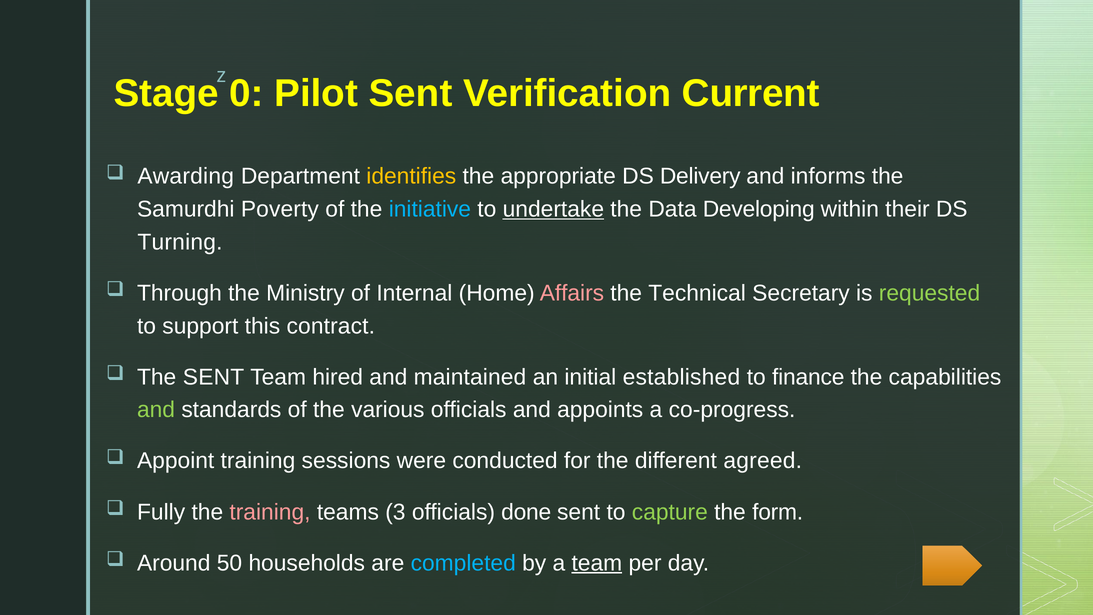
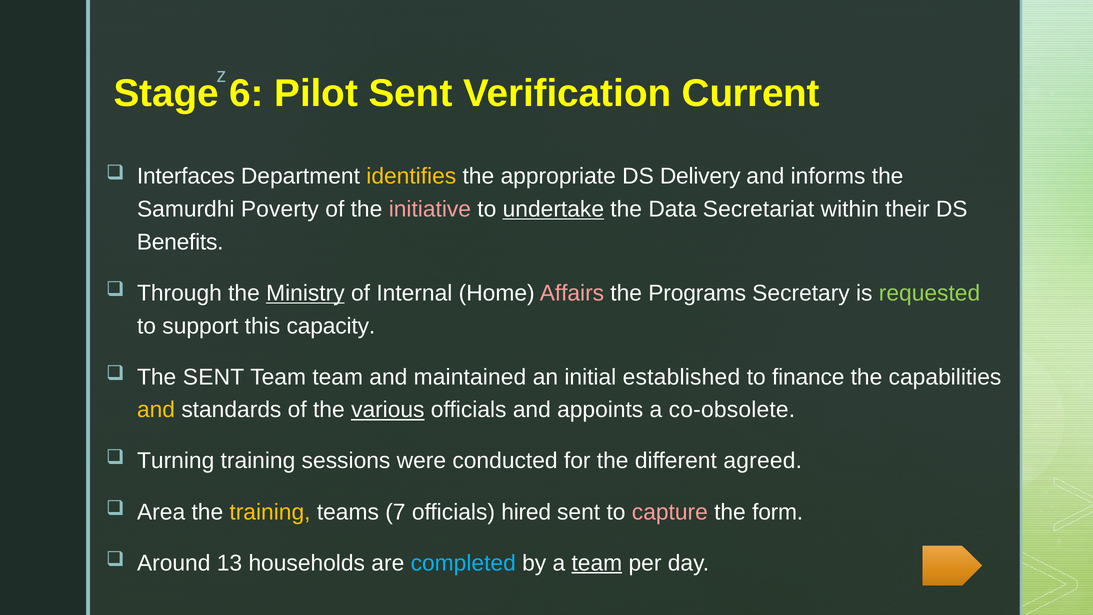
0: 0 -> 6 (247, 94)
Awarding: Awarding -> Interfaces (186, 176)
initiative colour: light blue -> pink (430, 209)
Developing: Developing -> Secretariat (759, 209)
Turning: Turning -> Benefits (180, 242)
Ministry underline: none -> present (305, 293)
Technical: Technical -> Programs (697, 293)
contract: contract -> capacity (331, 326)
Team hired: hired -> team (338, 377)
and colour: light green -> yellow (156, 410)
various underline: none -> present (388, 410)
co-progress: co-progress -> co-obsolete (732, 410)
Appoint: Appoint -> Turning (176, 461)
Fully: Fully -> Area (161, 512)
training colour: pink -> yellow (270, 512)
3: 3 -> 7 (395, 512)
done: done -> hired (526, 512)
capture colour: light green -> pink (670, 512)
50: 50 -> 13 (229, 563)
